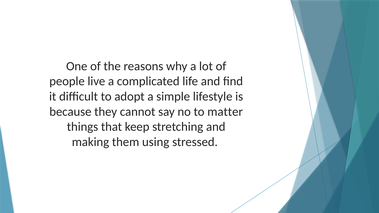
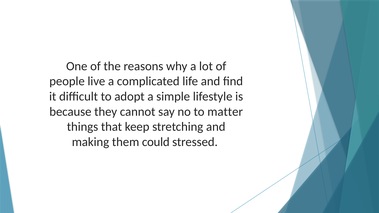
using: using -> could (156, 142)
